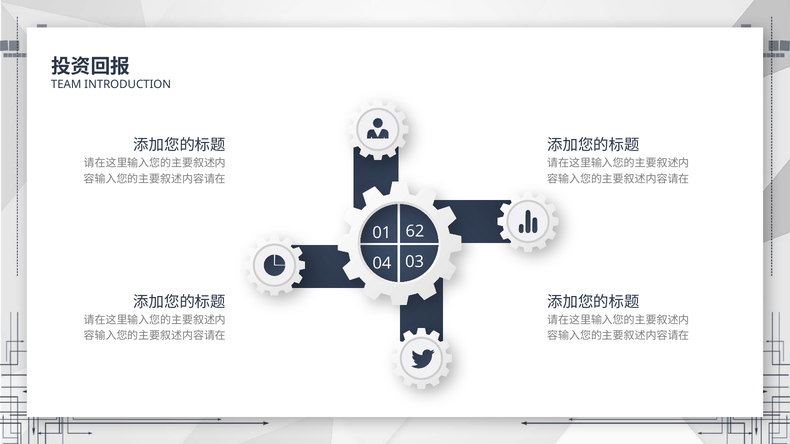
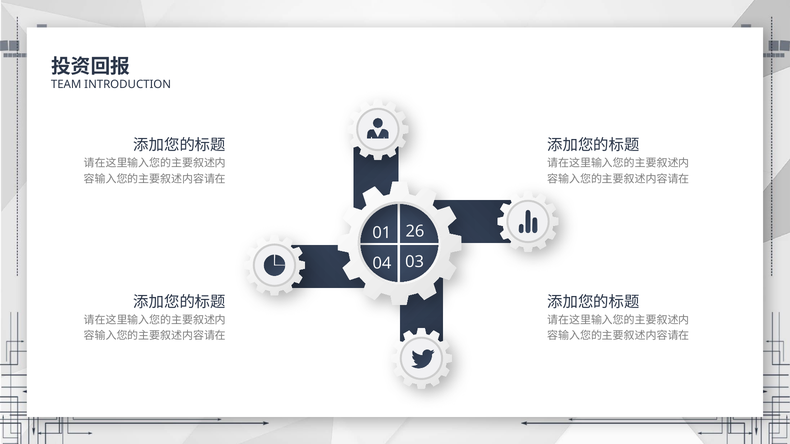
62: 62 -> 26 (415, 231)
